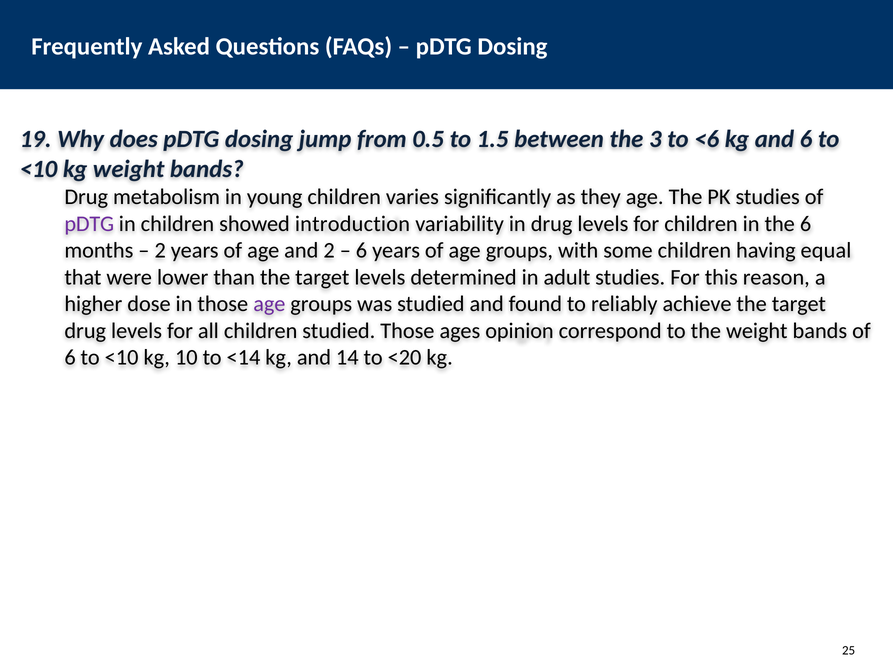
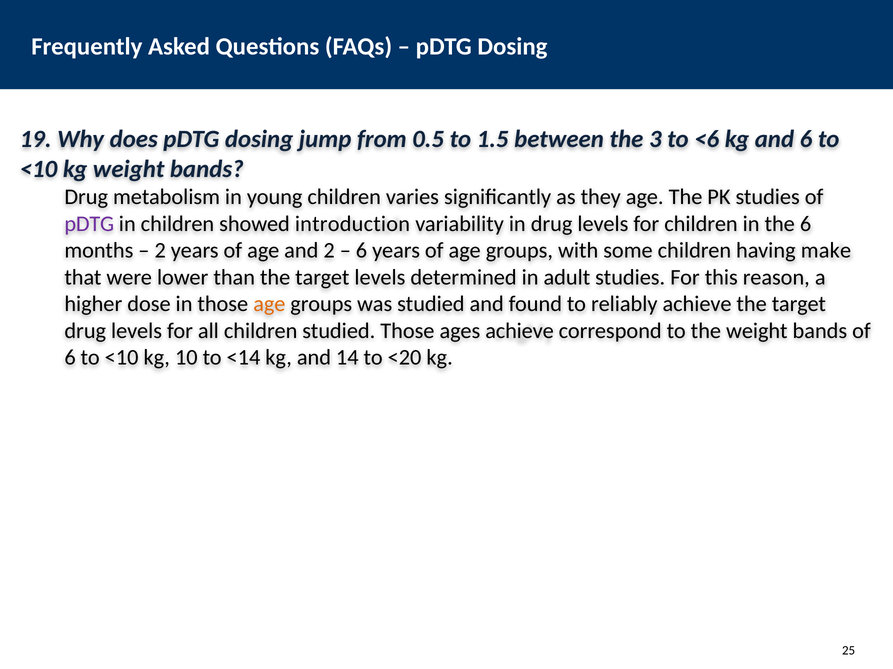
equal: equal -> make (826, 251)
age colour: purple -> orange (269, 304)
ages opinion: opinion -> achieve (520, 331)
